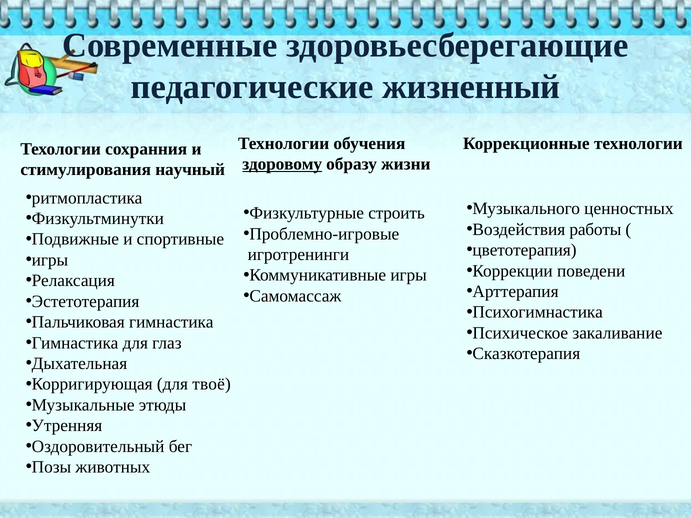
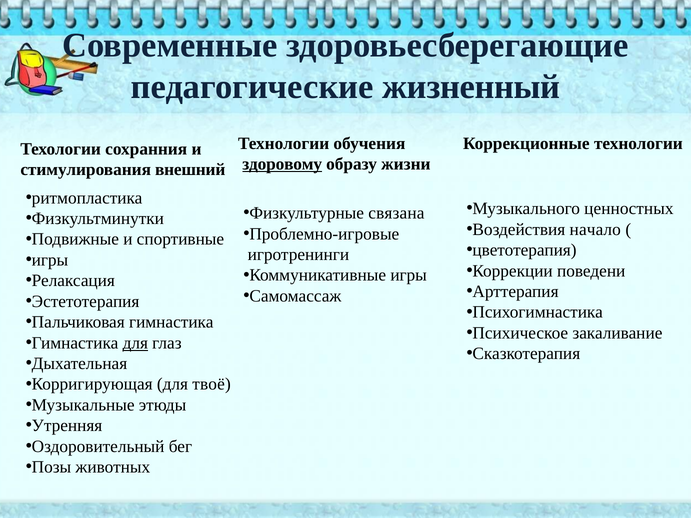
научный: научный -> внешний (190, 170)
строить: строить -> связана (396, 213)
работы: работы -> начало (595, 230)
для underline: none -> present (135, 343)
